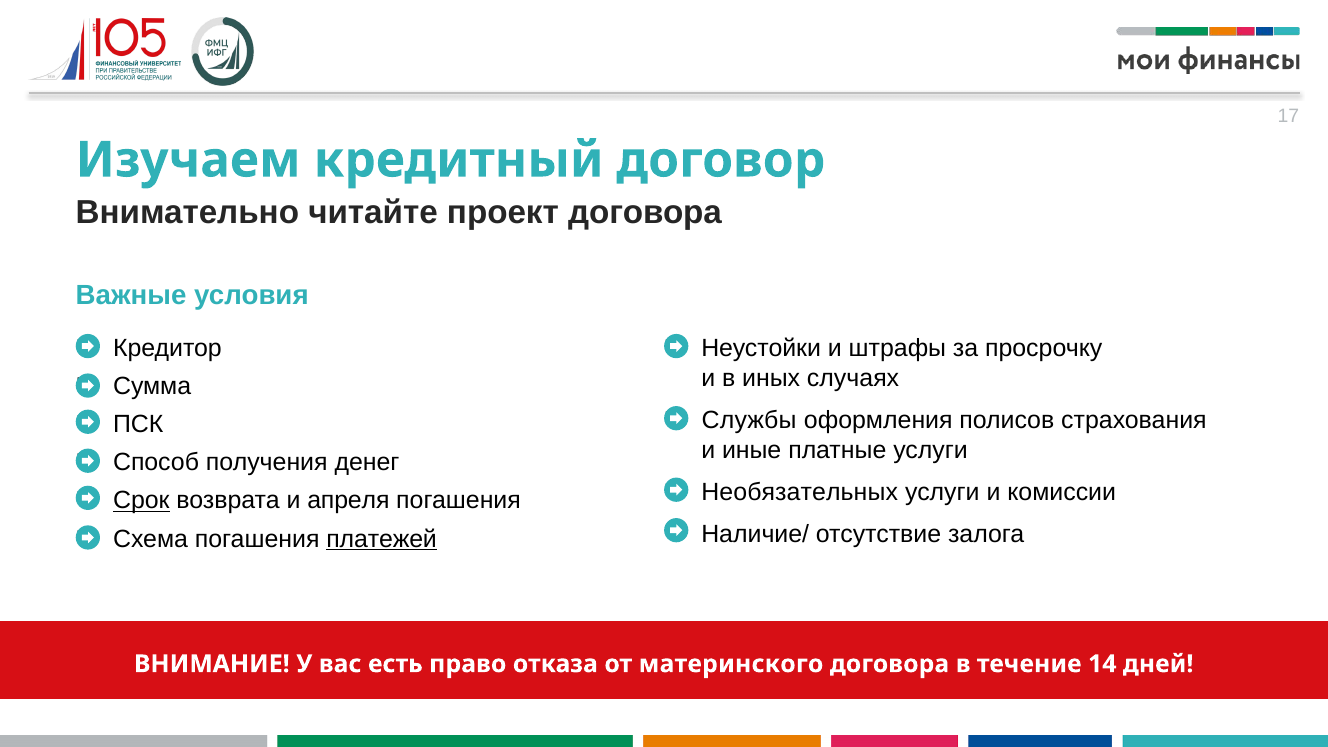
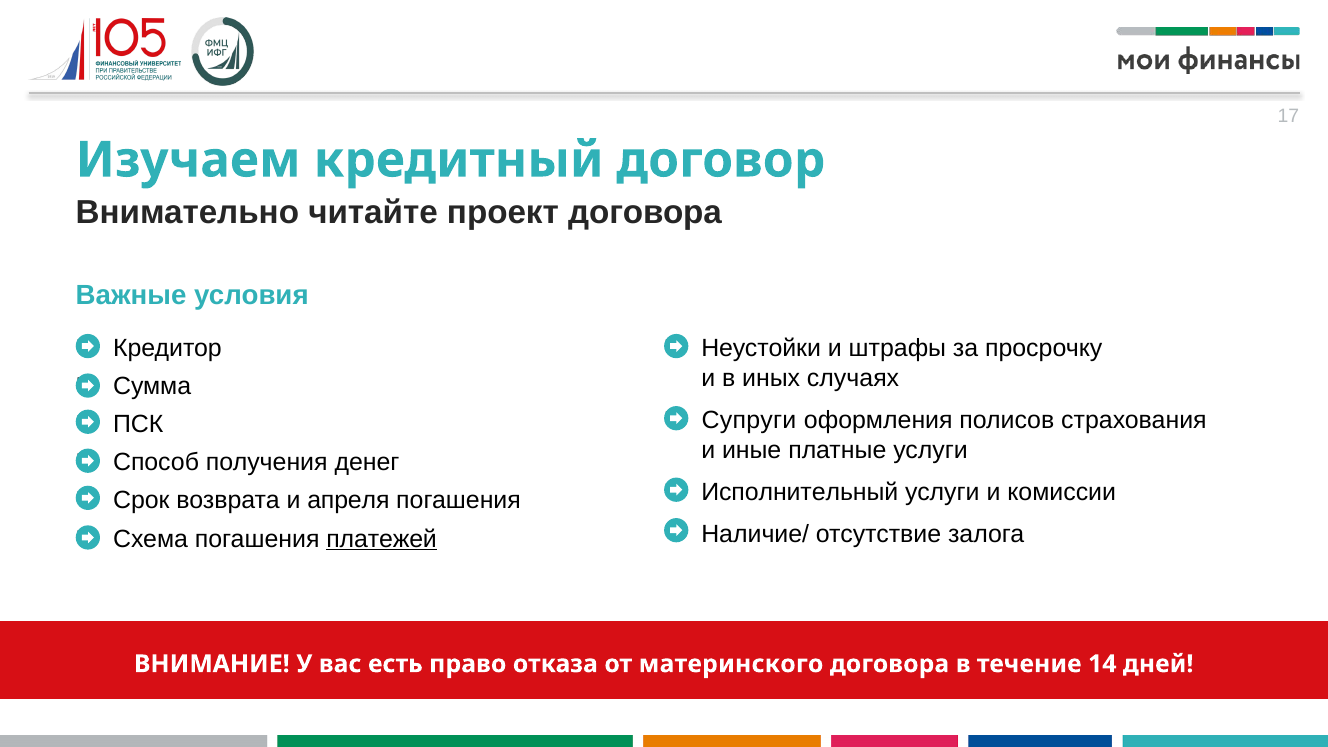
Службы: Службы -> Супруги (749, 420)
Необязательных: Необязательных -> Исполнительный (800, 492)
Срок underline: present -> none (141, 501)
